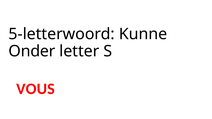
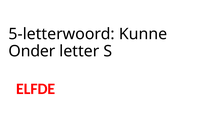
VOUS: VOUS -> ELFDE (36, 89)
